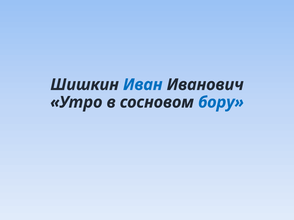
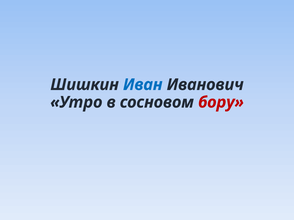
бору colour: blue -> red (221, 102)
